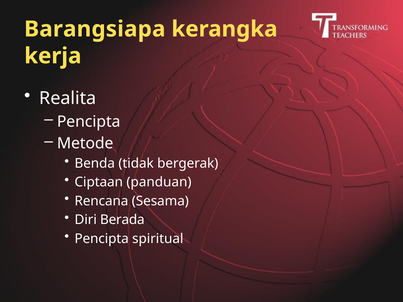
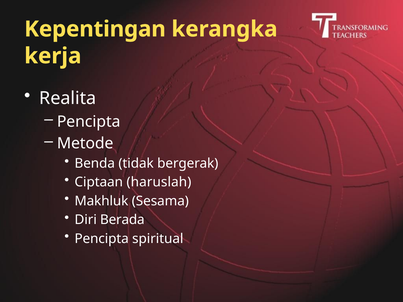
Barangsiapa: Barangsiapa -> Kepentingan (95, 29)
panduan: panduan -> haruslah (159, 182)
Rencana: Rencana -> Makhluk (101, 201)
